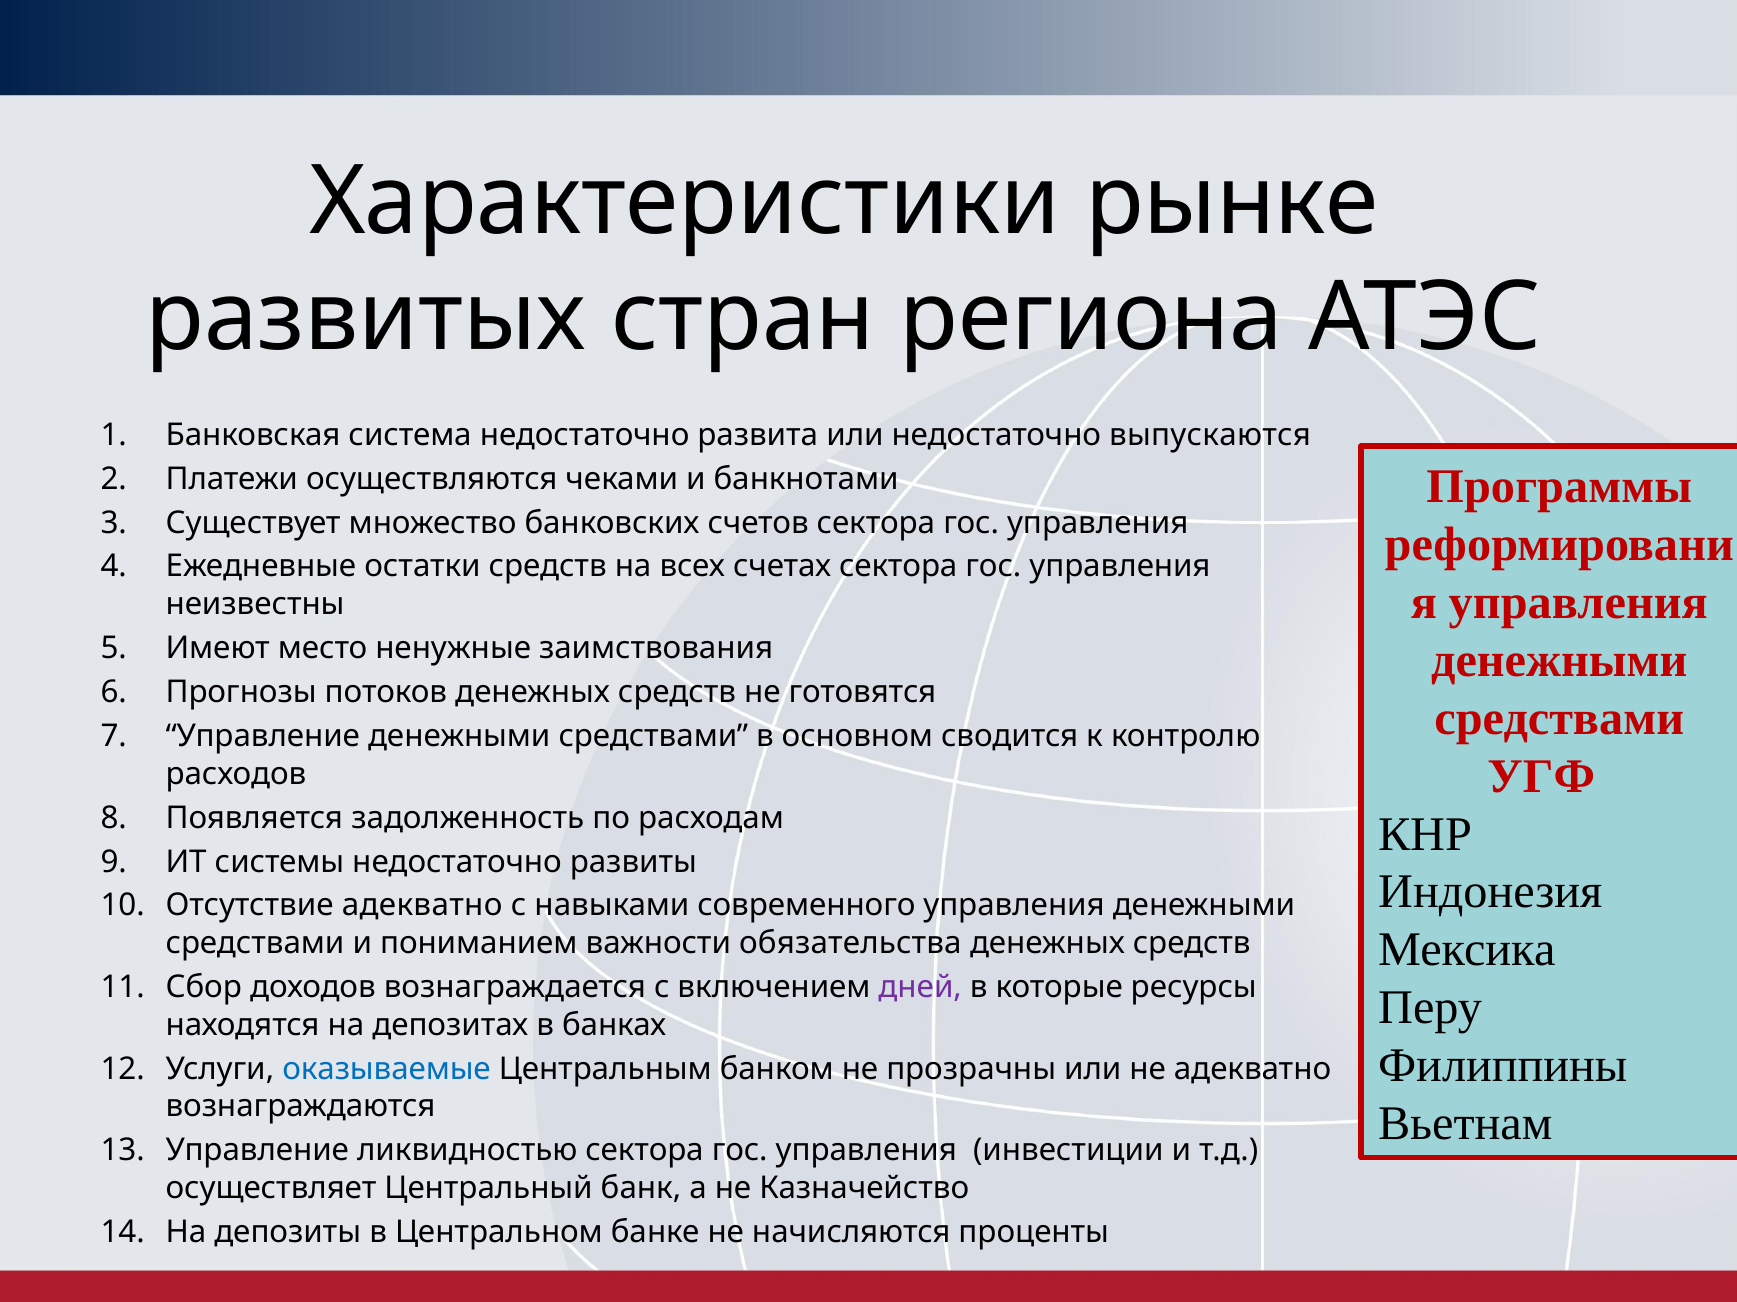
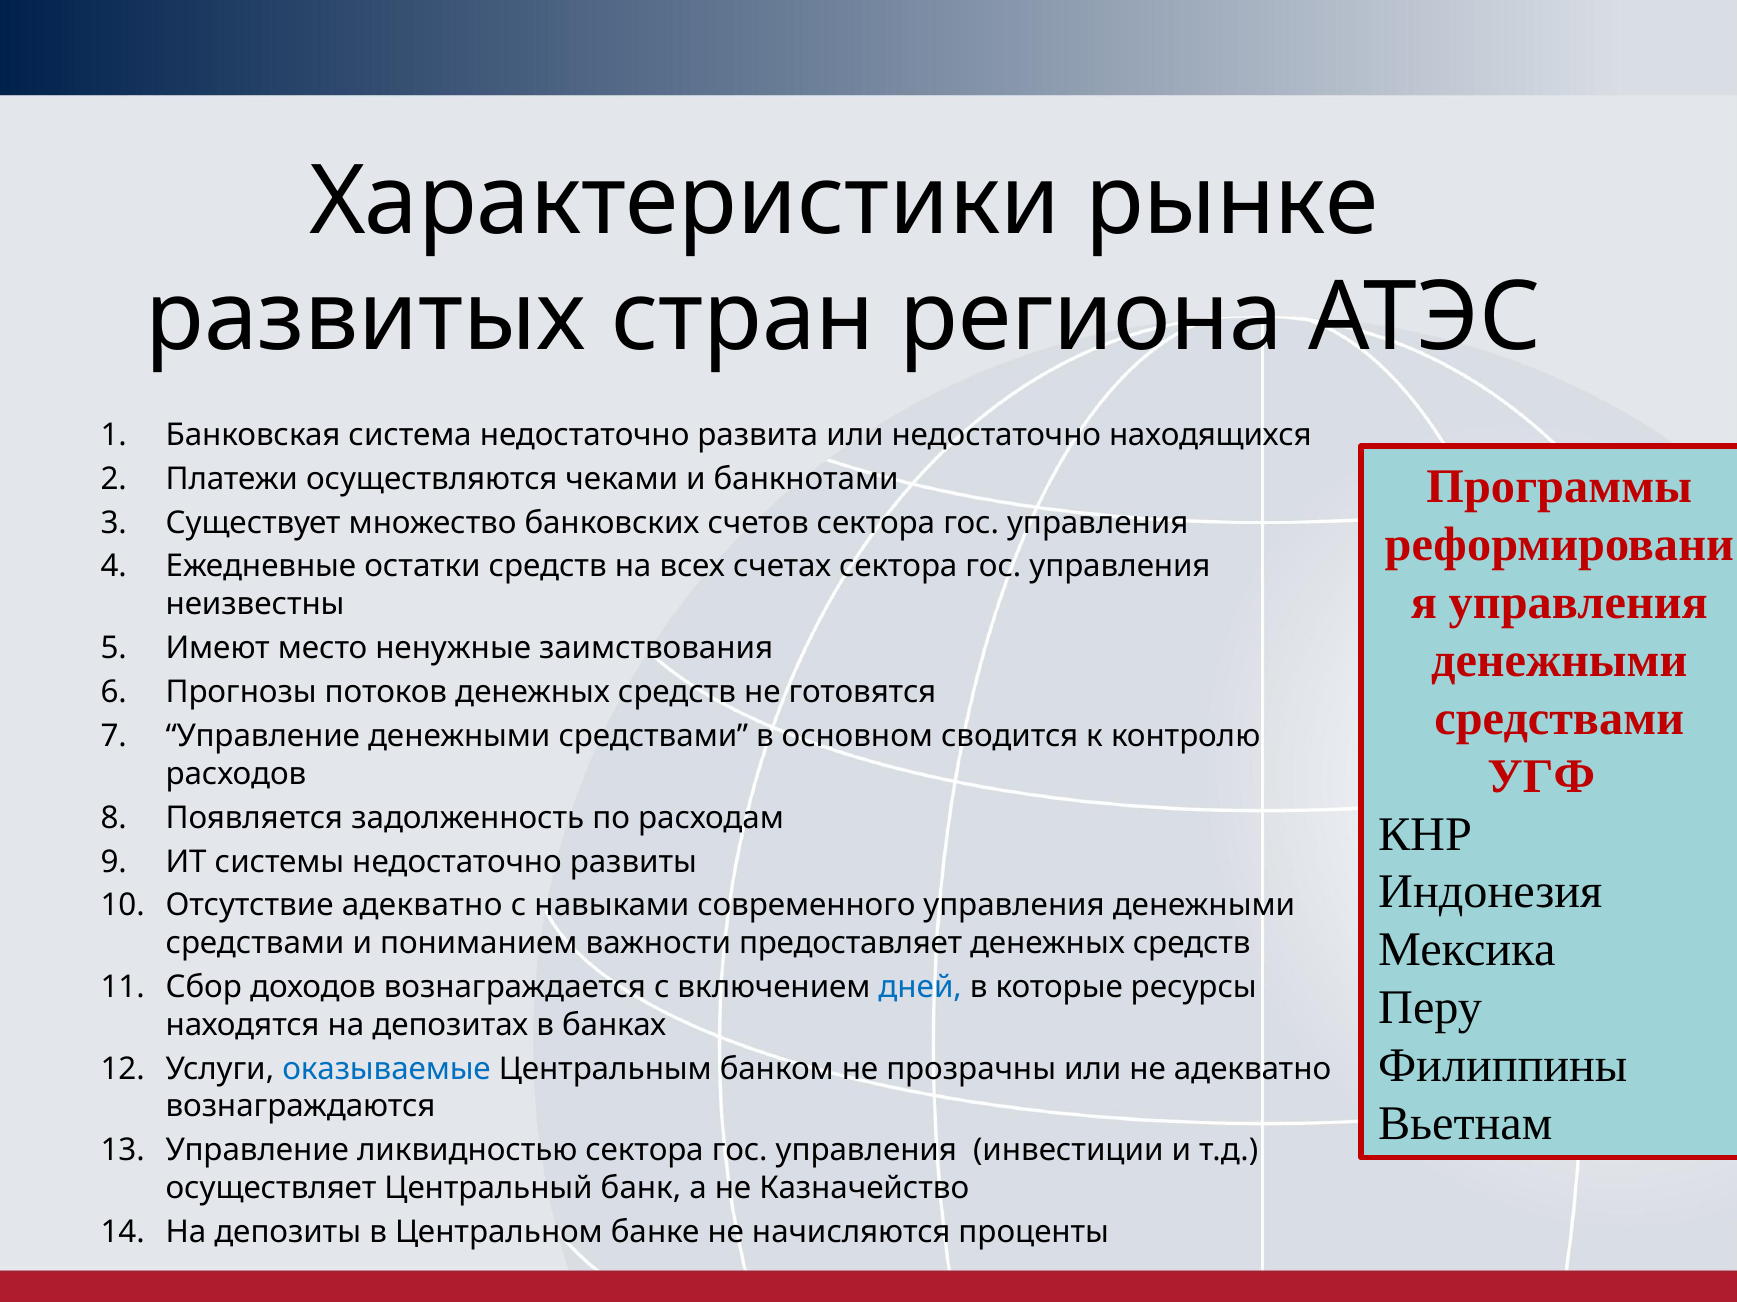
выпускаются: выпускаются -> находящихся (1210, 435)
обязательства: обязательства -> предоставляет (851, 944)
дней colour: purple -> blue (920, 988)
